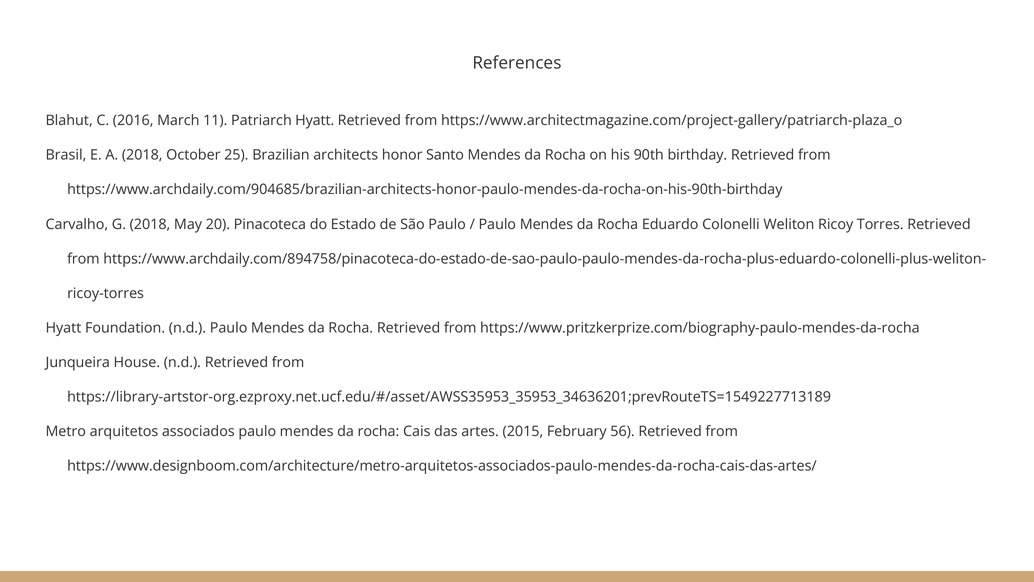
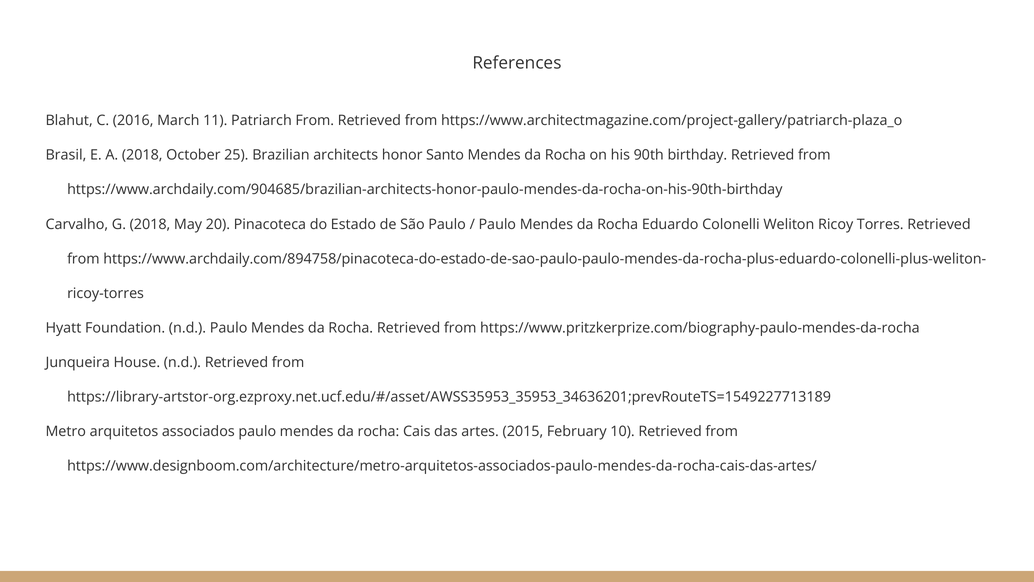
Patriarch Hyatt: Hyatt -> From (315, 121)
56: 56 -> 10 (622, 431)
